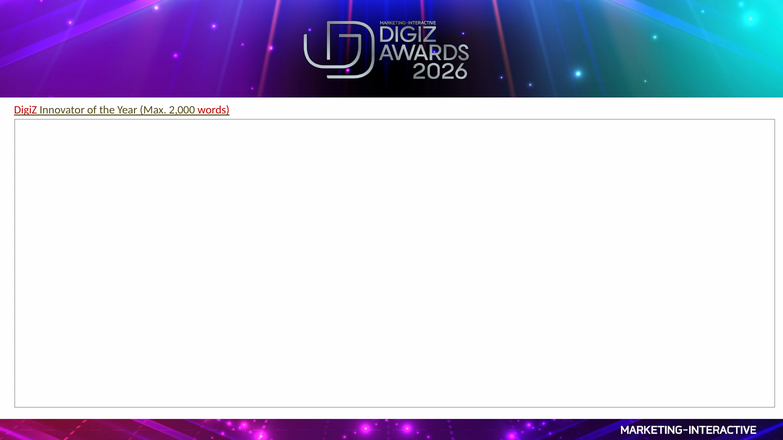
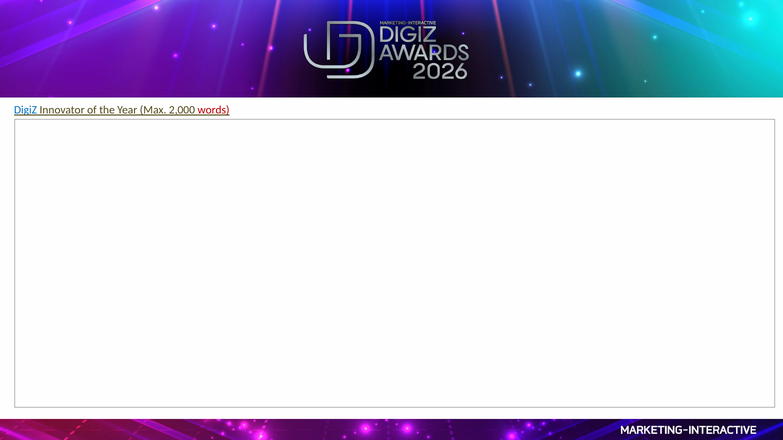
DigiZ colour: red -> blue (26, 110)
